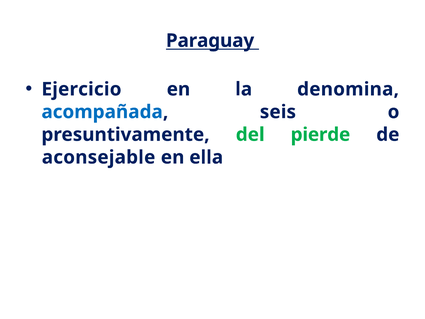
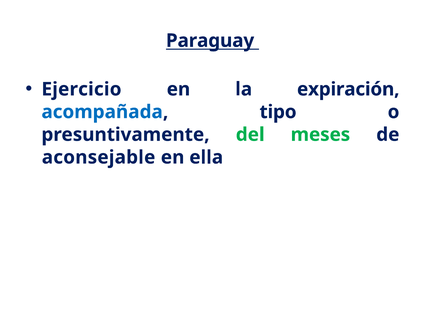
denomina: denomina -> expiración (348, 89)
seis: seis -> tipo (278, 112)
pierde: pierde -> meses (320, 135)
